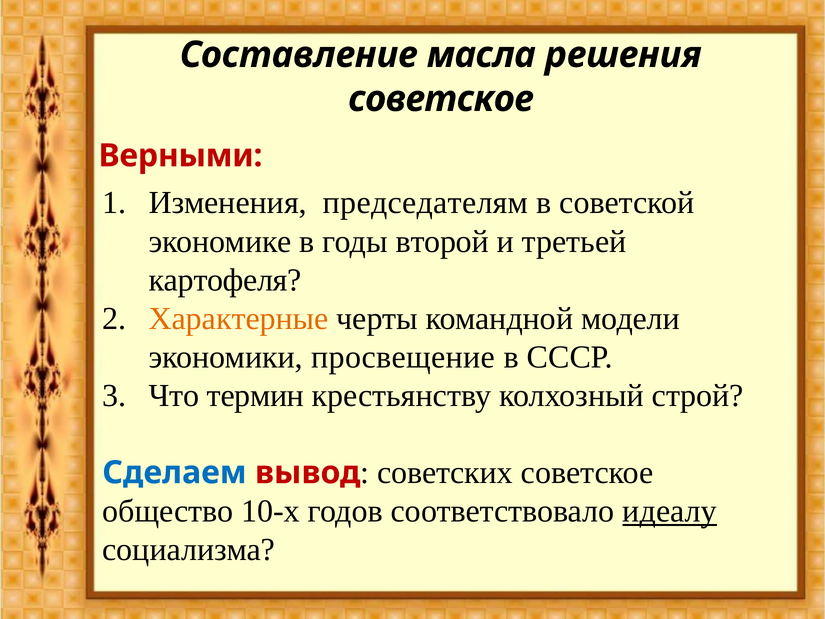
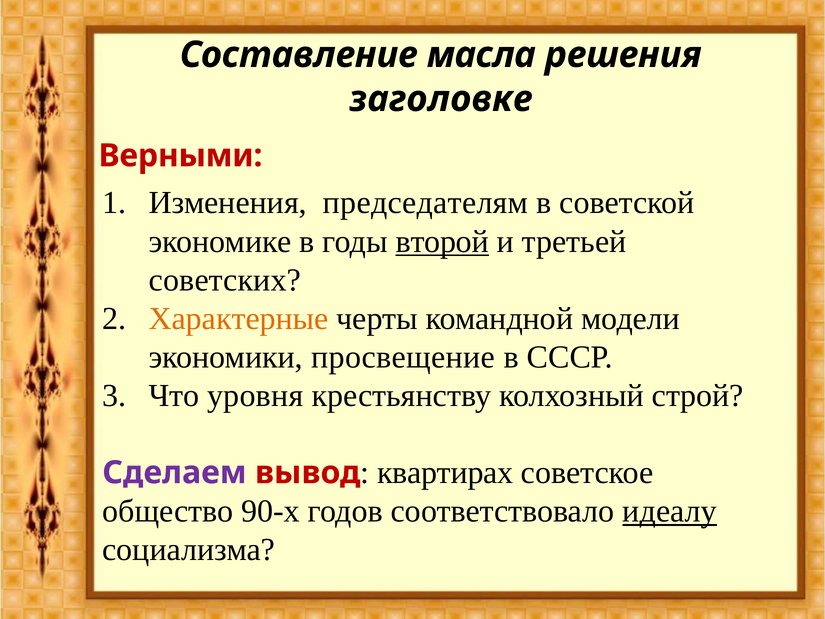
советское: советское -> заголовке (441, 99)
второй underline: none -> present (442, 241)
картофеля: картофеля -> советских (225, 280)
термин: термин -> уровня (255, 395)
Сделаем colour: blue -> purple (174, 472)
советских: советских -> квартирах (445, 472)
10-х: 10-х -> 90-х (271, 511)
